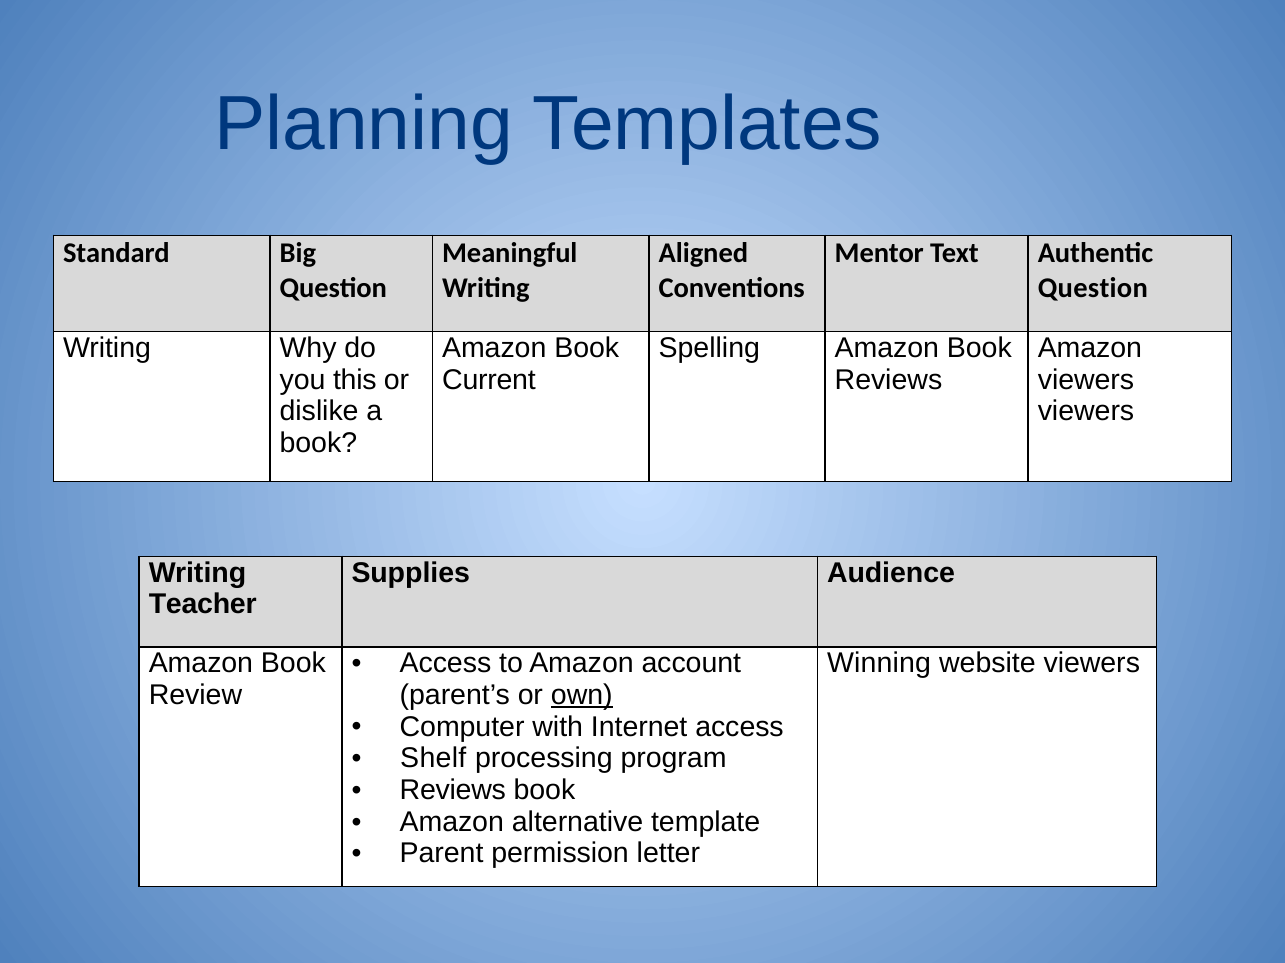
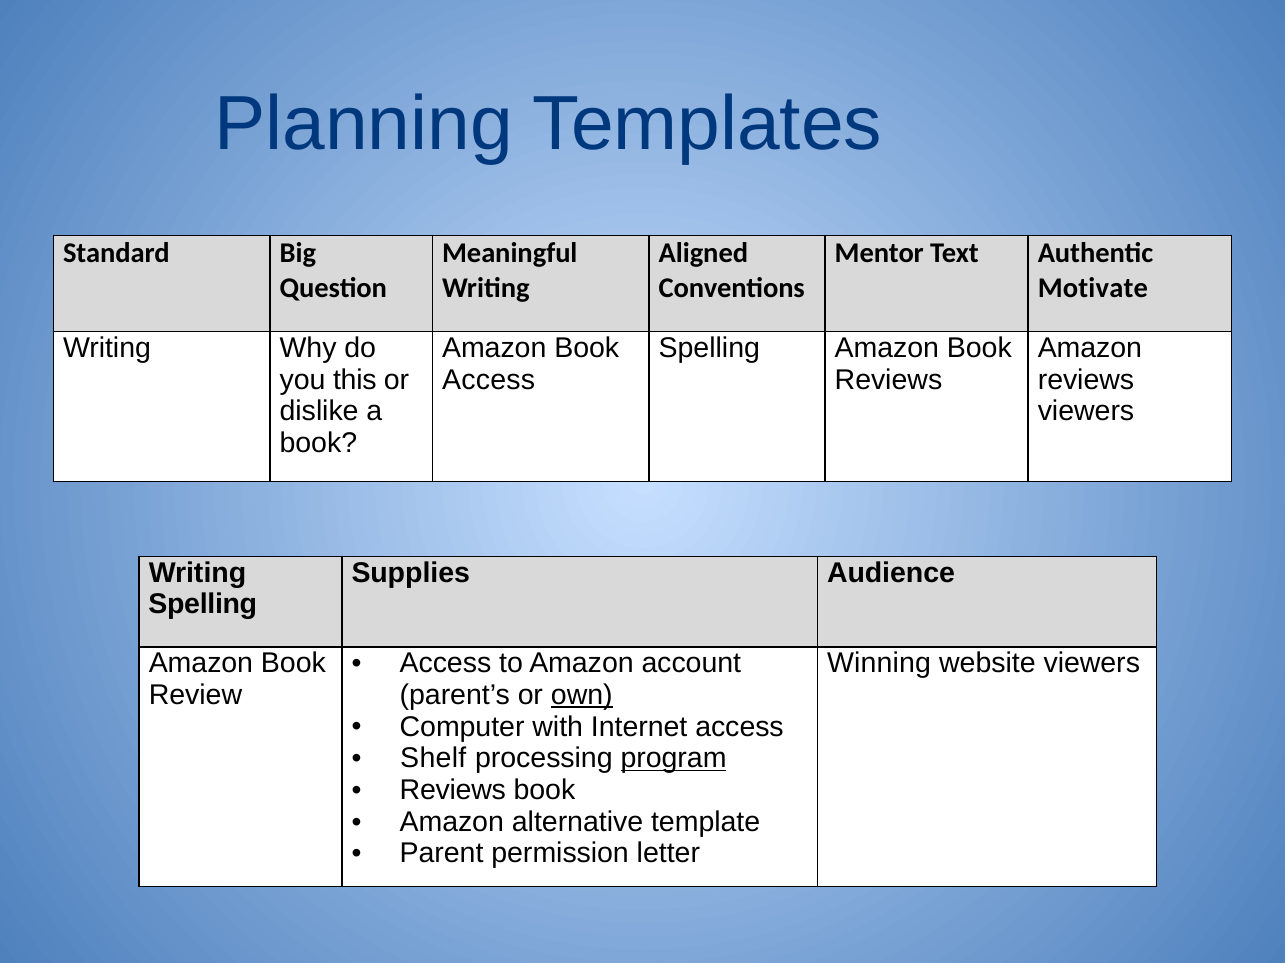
Question: Question -> Motivate (1093, 288)
Current: Current -> Access (489, 380)
viewers: viewers -> reviews (1086, 380)
Teacher: Teacher -> Spelling (203, 605)
program underline: none -> present (674, 759)
